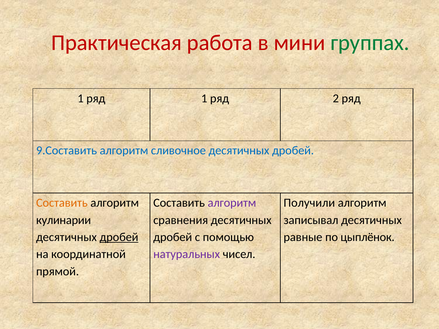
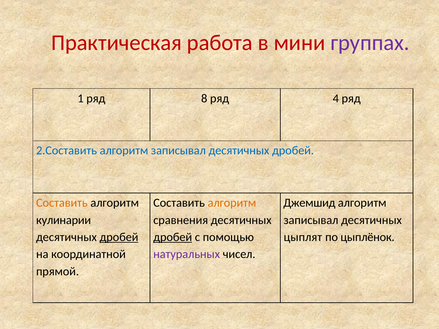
группах colour: green -> purple (370, 43)
ряд 1: 1 -> 8 (204, 98)
2: 2 -> 4 (336, 98)
9.Составить: 9.Составить -> 2.Составить (67, 151)
сливочное: сливочное -> записывал (178, 151)
алгоритм colour: purple -> orange (232, 203)
Получили: Получили -> Джемшид (309, 203)
дробей underline: none -> present (173, 237)
равные: равные -> цыплят (303, 237)
